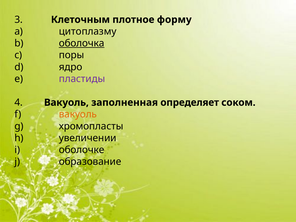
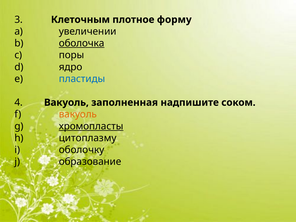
цитоплазму: цитоплазму -> увеличении (88, 31)
пластиды colour: purple -> blue (82, 79)
определяет: определяет -> надпишите (190, 102)
хромопласты underline: none -> present (91, 126)
увеличении: увеличении -> цитоплазму (88, 138)
оболочке: оболочке -> оболочку (82, 150)
